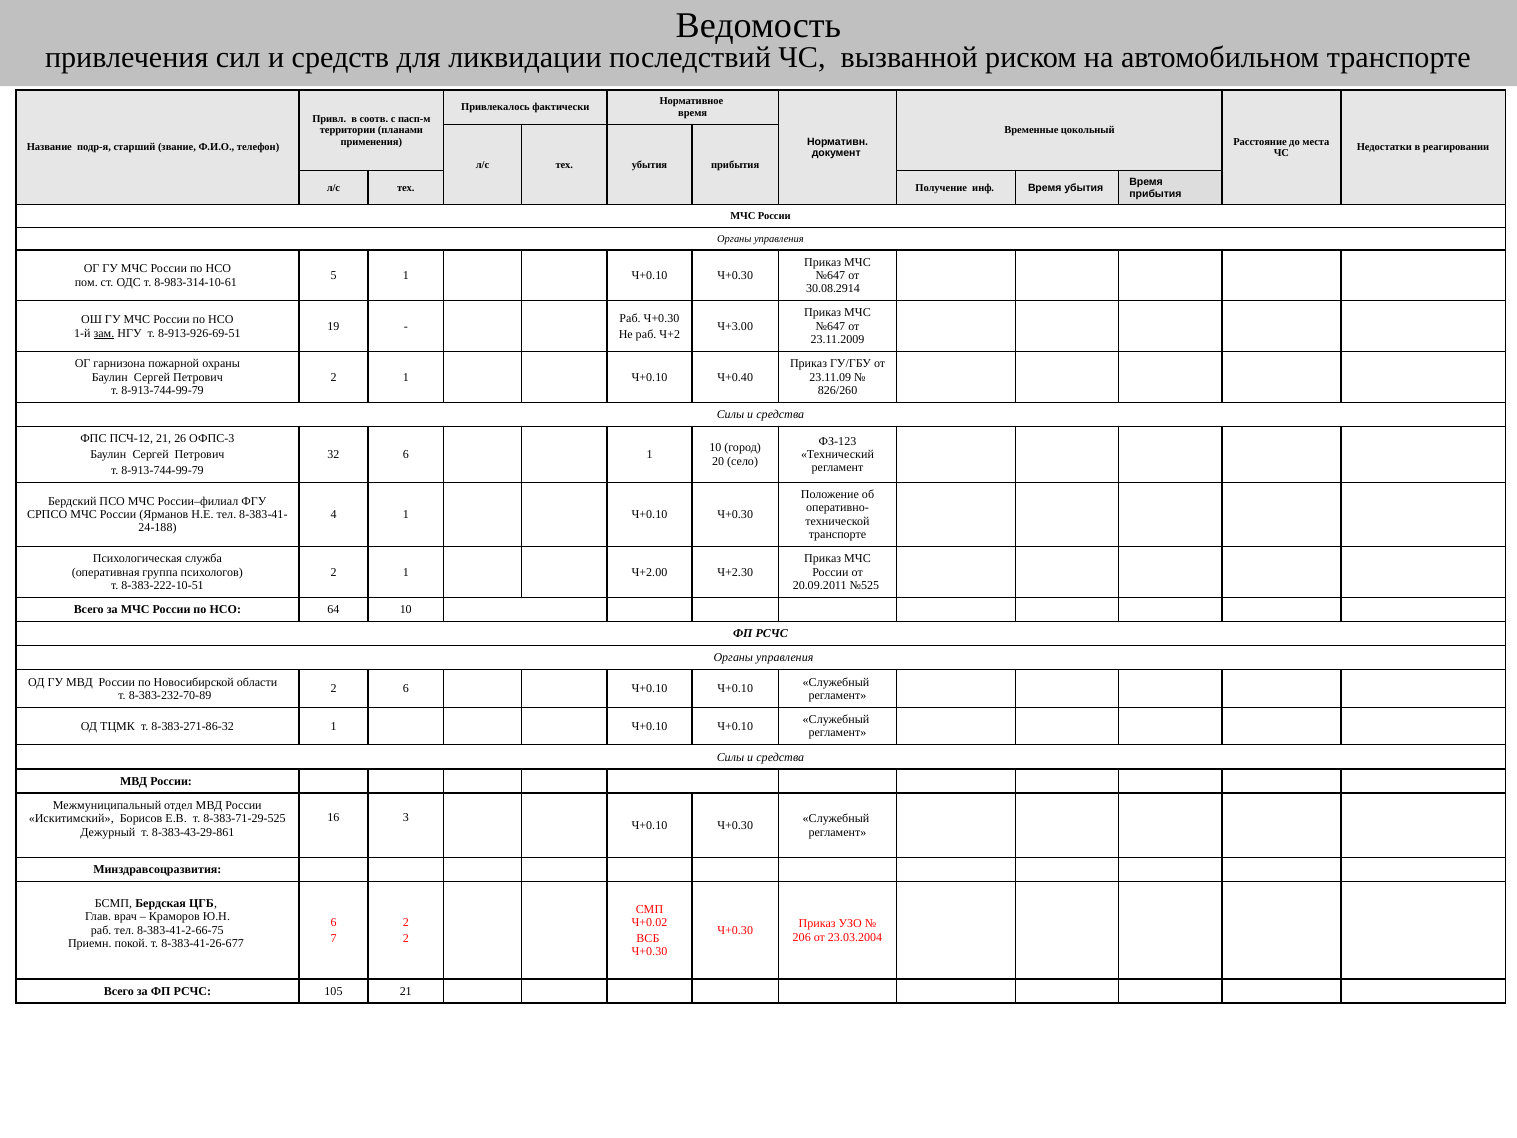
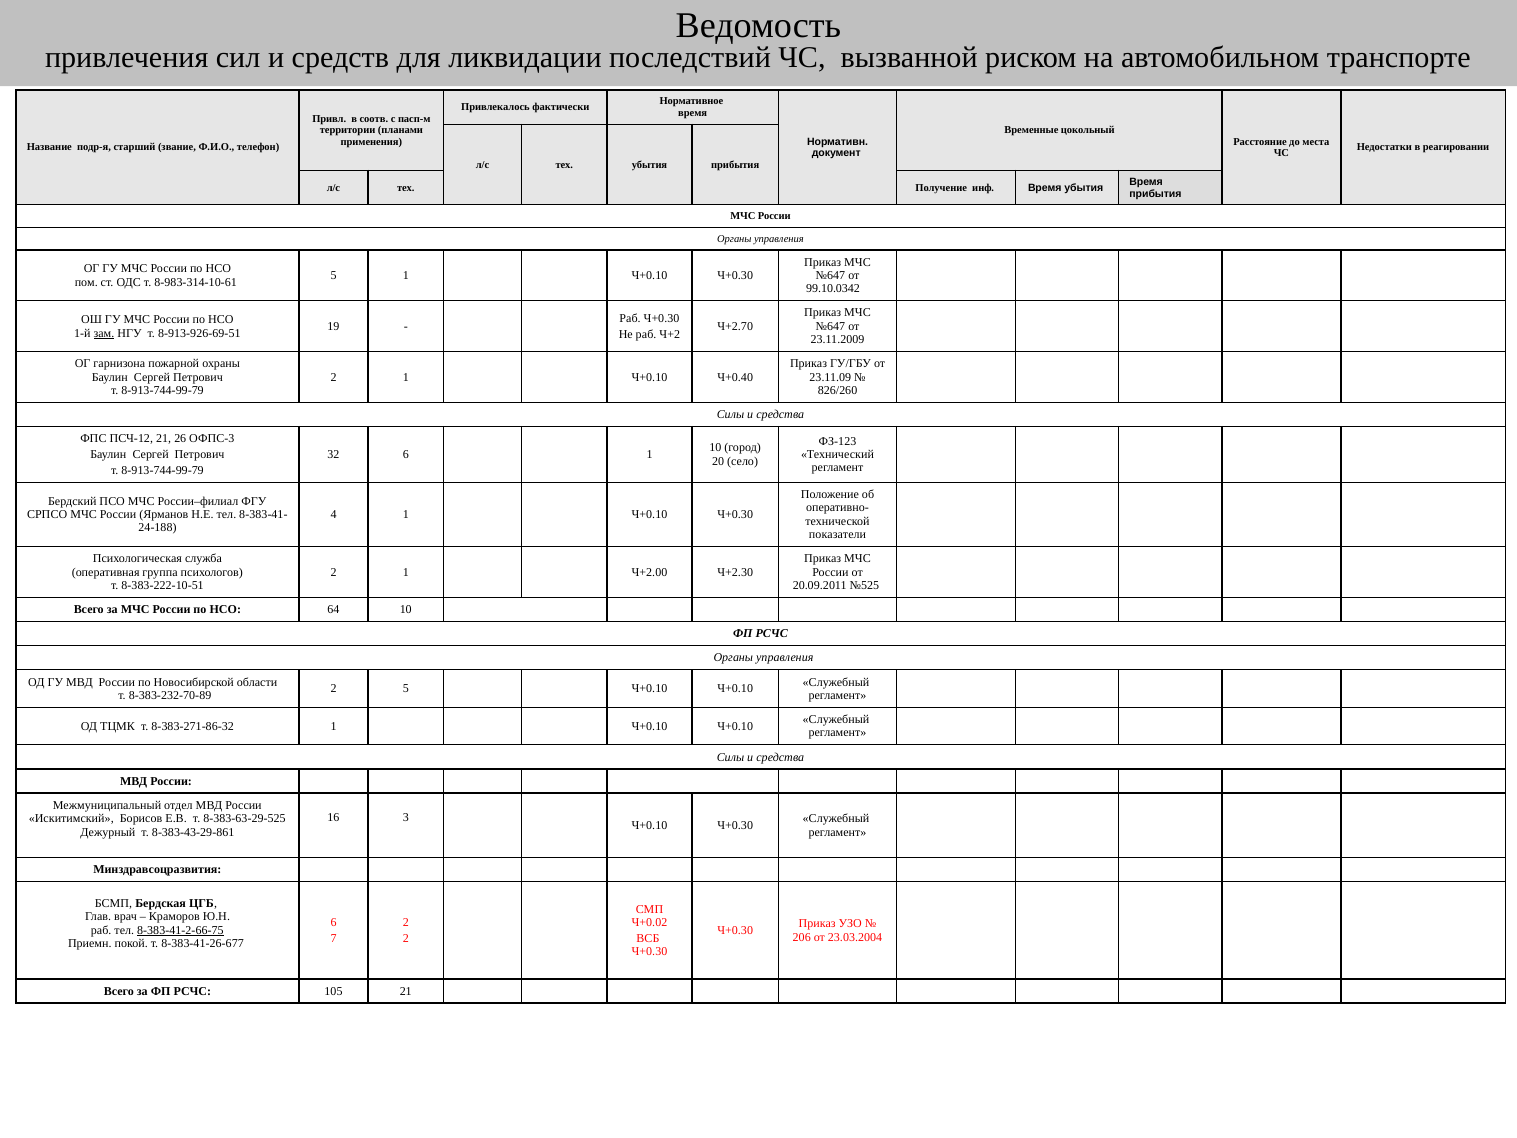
30.08.2914: 30.08.2914 -> 99.10.0342 (833, 289)
Ч+3.00: Ч+3.00 -> Ч+2.70 (735, 326)
транспорте: транспорте -> показатели (838, 534)
2 6: 6 -> 5 (406, 689)
8-383-71-29-525: 8-383-71-29-525 -> 8-383-63-29-525 (244, 819)
8-383-41-2-66-75 underline: none -> present (180, 930)
